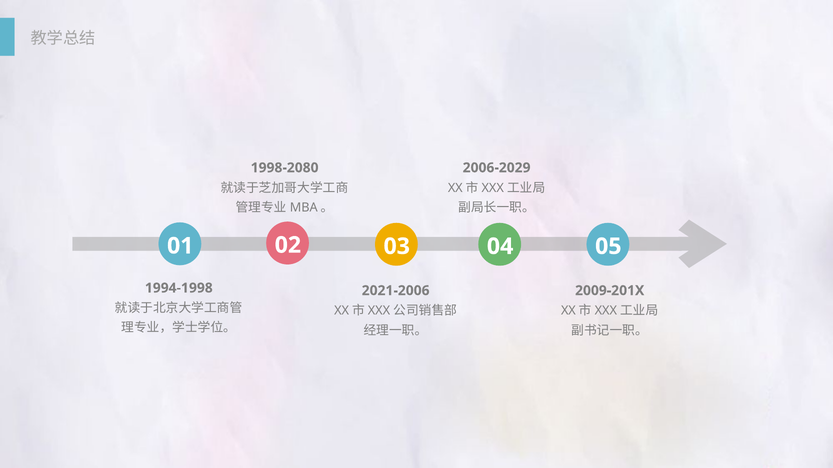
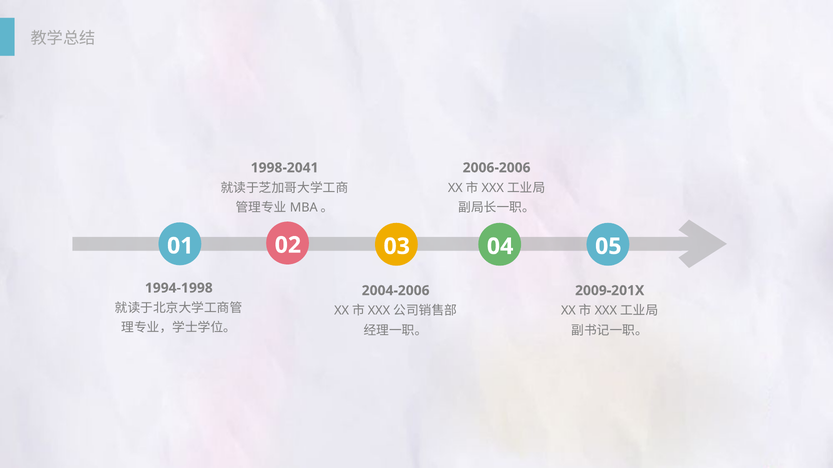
1998-2080: 1998-2080 -> 1998-2041 (285, 168)
2006-2029: 2006-2029 -> 2006-2006 (497, 168)
2021-2006: 2021-2006 -> 2004-2006 (396, 291)
